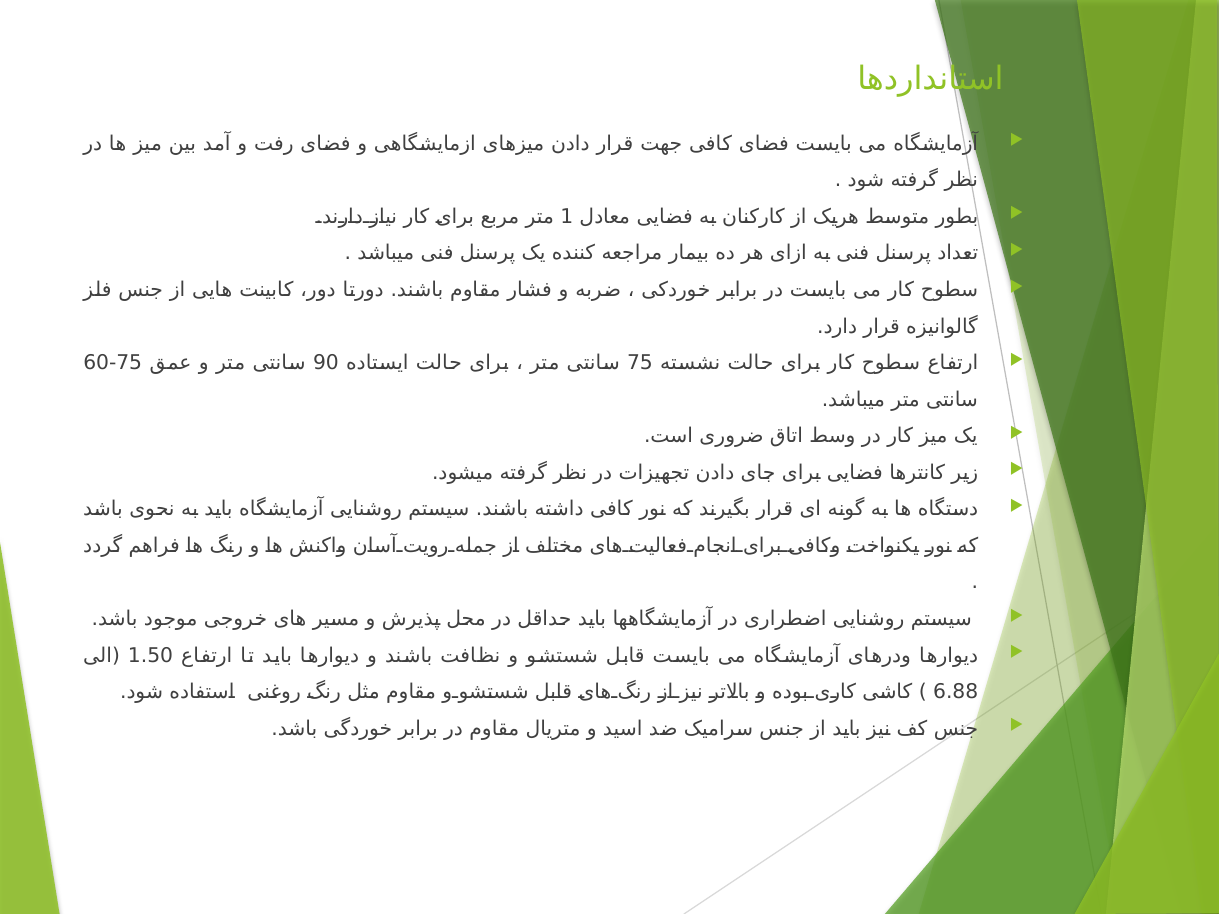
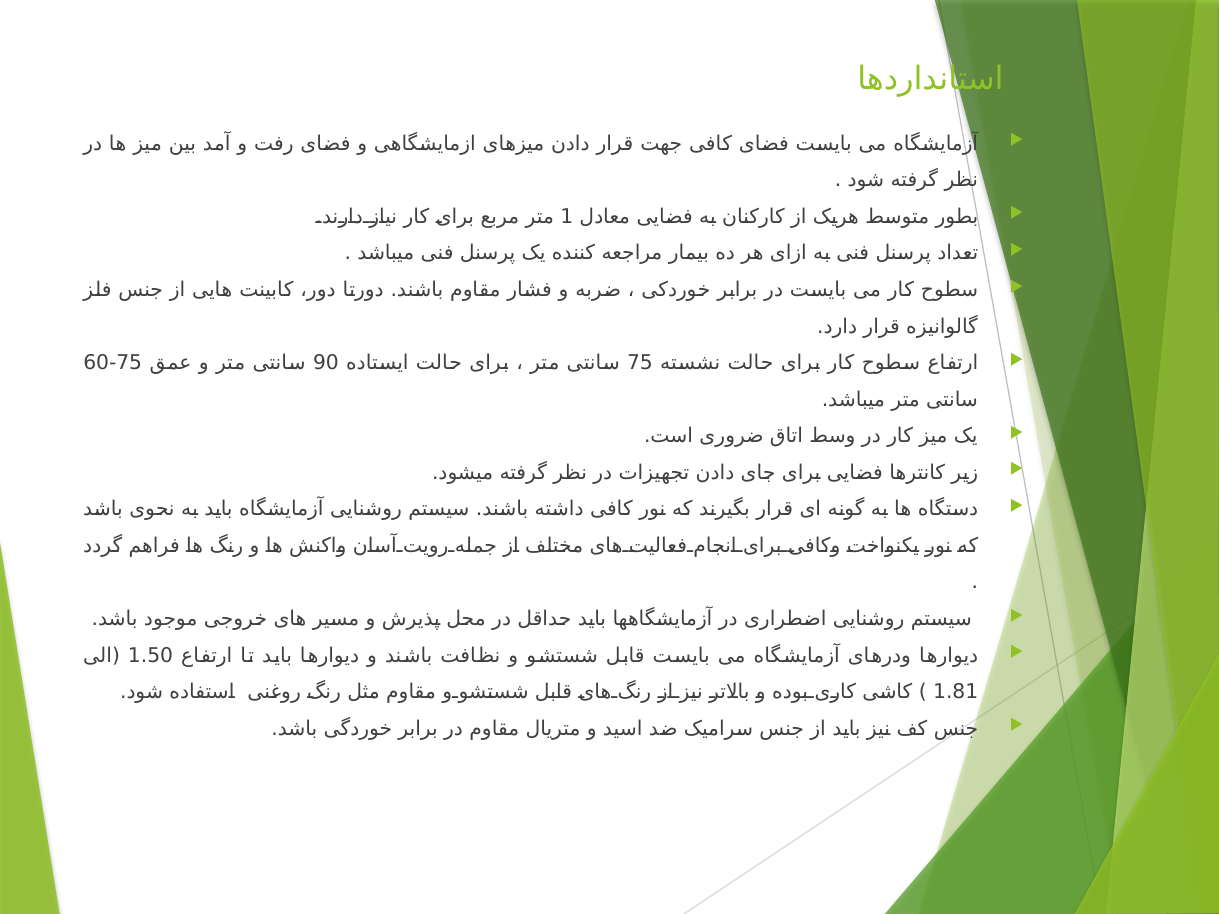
6.88: 6.88 -> 1.81 (956, 692)
